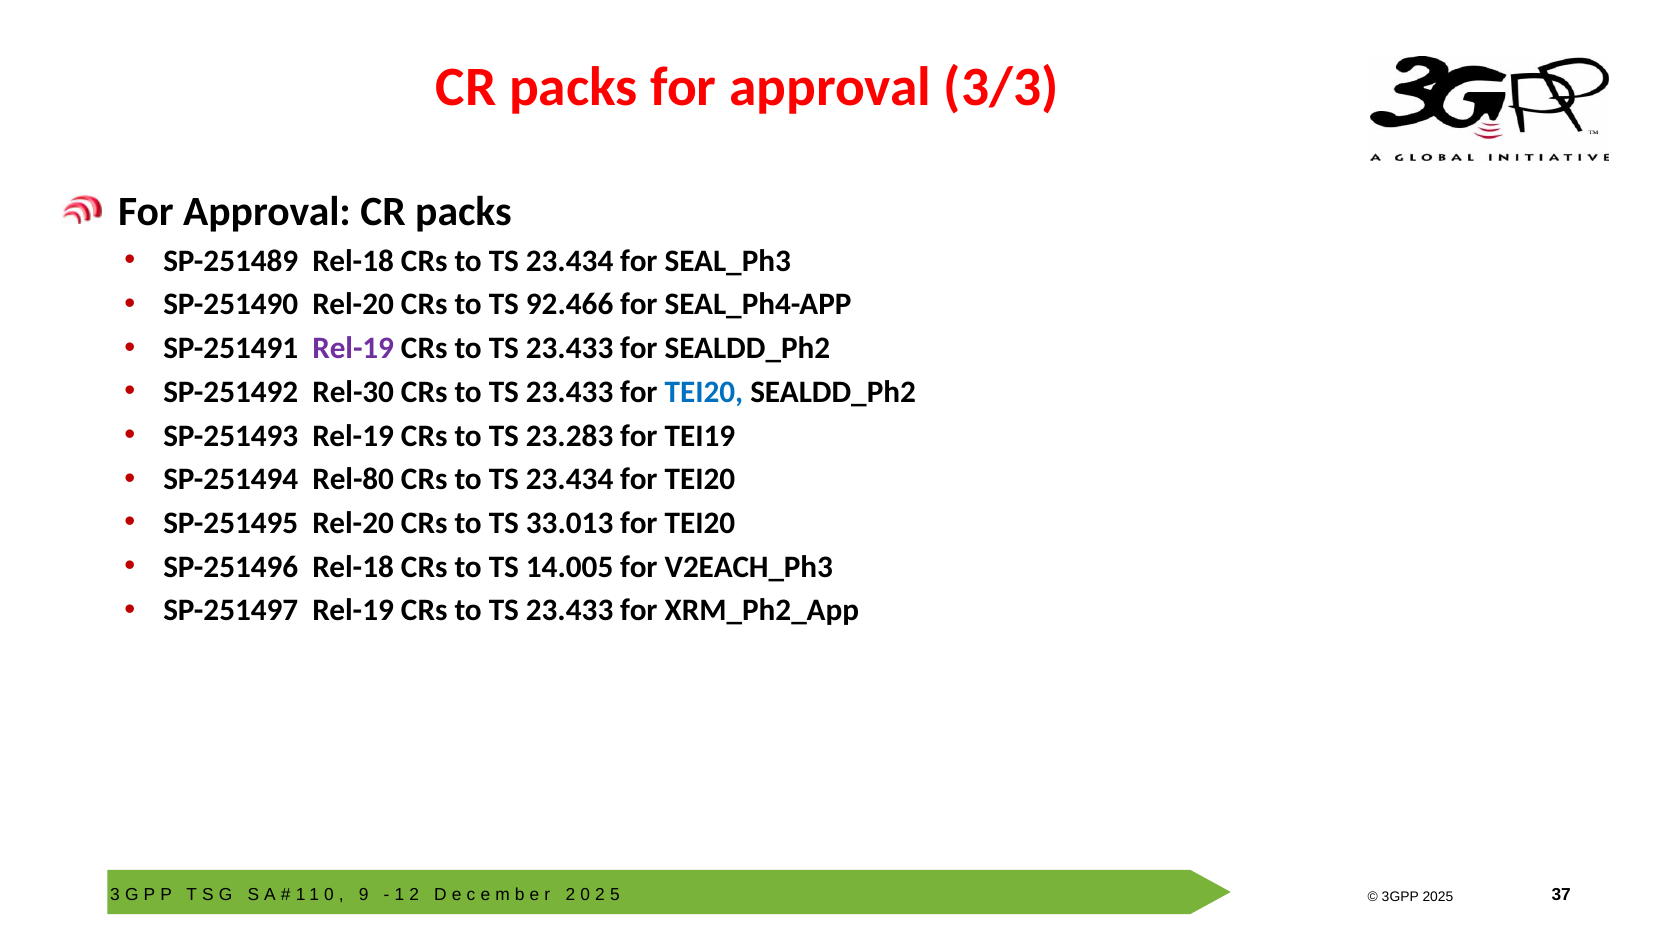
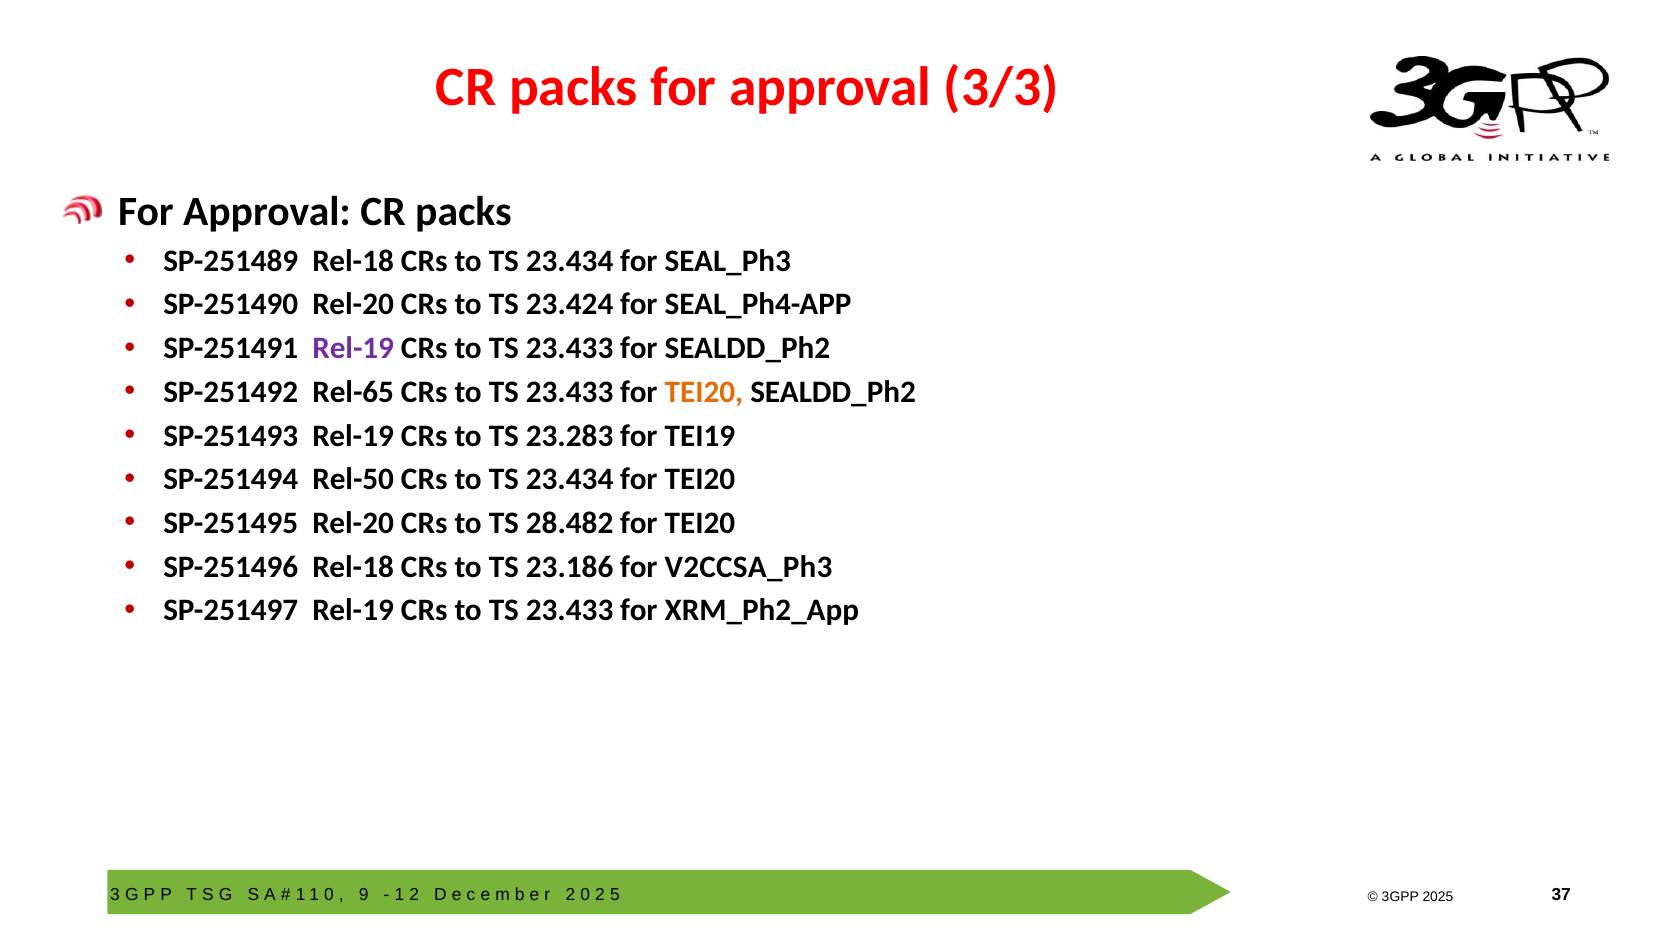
92.466: 92.466 -> 23.424 (570, 305)
Rel-30: Rel-30 -> Rel-65 (353, 392)
TEI20 colour: blue -> orange (704, 392)
Rel-80: Rel-80 -> Rel-50 (353, 480)
33.013: 33.013 -> 28.482 (570, 523)
14.005: 14.005 -> 23.186 (570, 567)
V2EACH_Ph3: V2EACH_Ph3 -> V2CCSA_Ph3 (749, 567)
